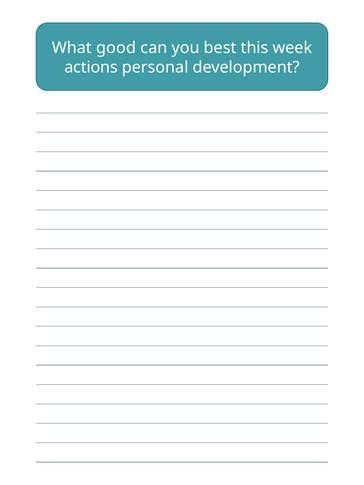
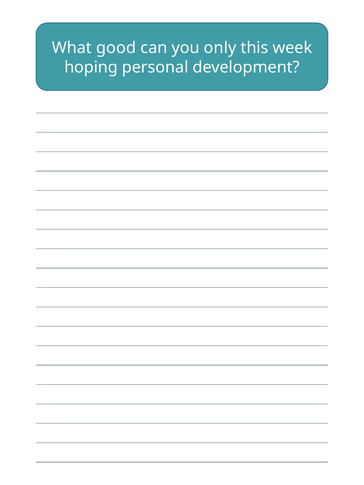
best: best -> only (220, 48)
actions: actions -> hoping (91, 67)
